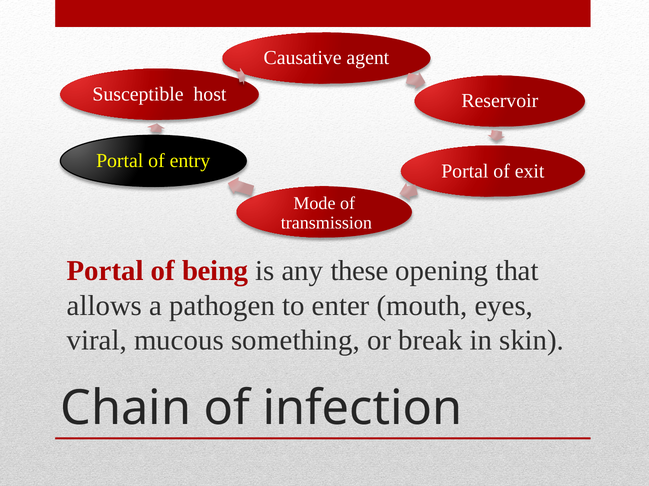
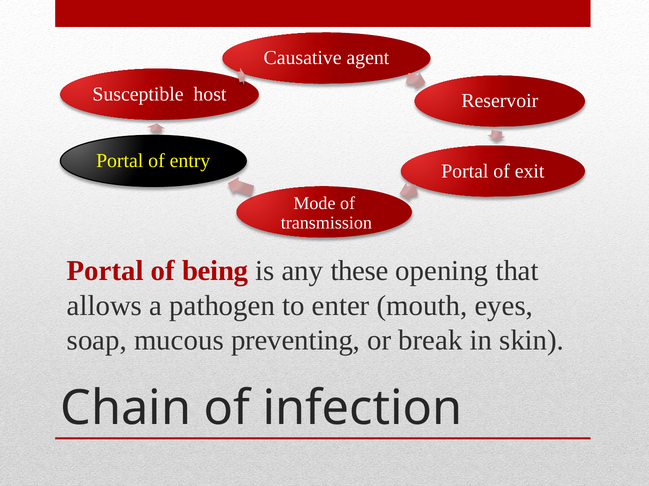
viral: viral -> soap (97, 341)
something: something -> preventing (296, 341)
